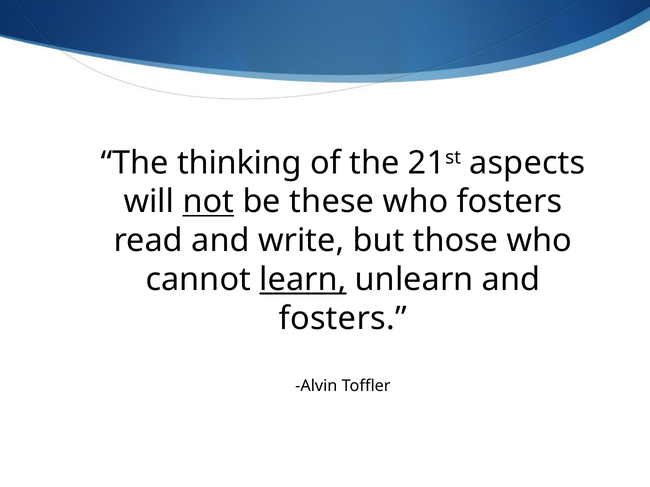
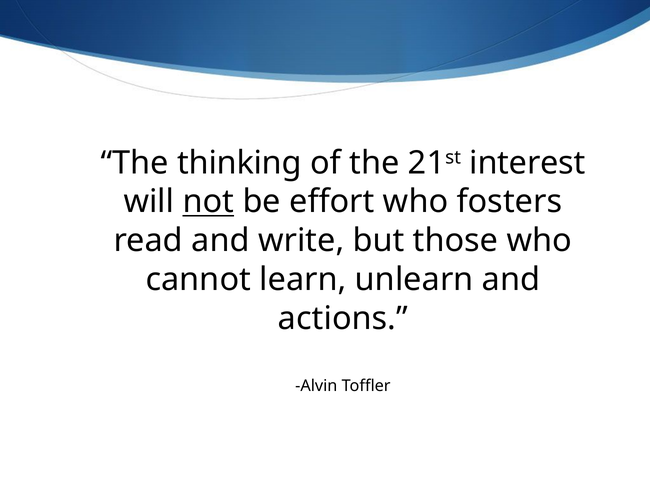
aspects: aspects -> interest (527, 163)
these: these -> effort (332, 202)
learn underline: present -> none (303, 280)
fosters: fosters -> actions (343, 319)
